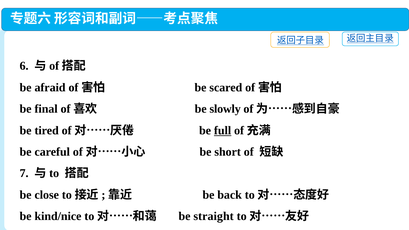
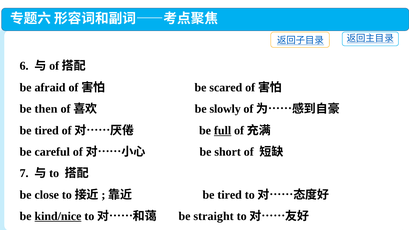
final: final -> then (46, 109)
back: back -> tired (230, 195)
kind/nice underline: none -> present (58, 216)
